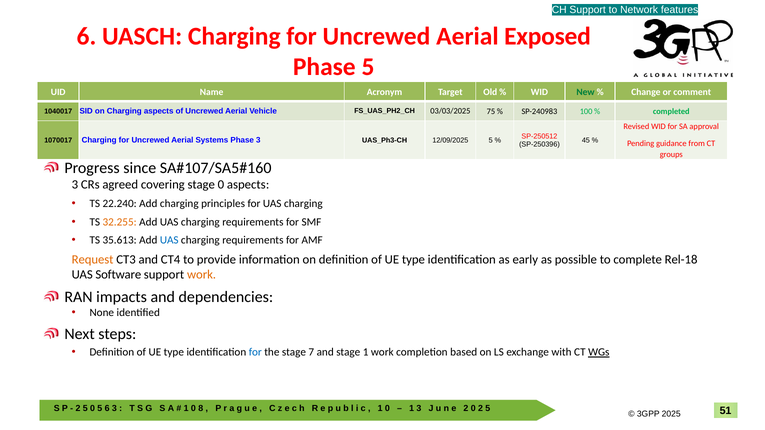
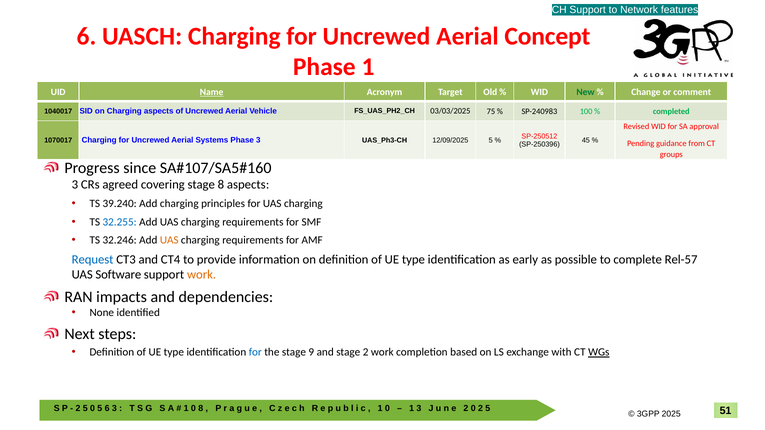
Exposed: Exposed -> Concept (547, 36)
Phase 5: 5 -> 1 (368, 67)
Name underline: none -> present (212, 92)
stage 0: 0 -> 8 (221, 185)
22.240: 22.240 -> 39.240 (120, 204)
32.255 colour: orange -> blue (120, 222)
35.613: 35.613 -> 32.246 (120, 240)
UAS colour: blue -> orange (169, 240)
Request colour: orange -> blue (93, 260)
Rel-18: Rel-18 -> Rel-57 (681, 260)
7: 7 -> 9 (311, 353)
stage 1: 1 -> 2 (366, 353)
